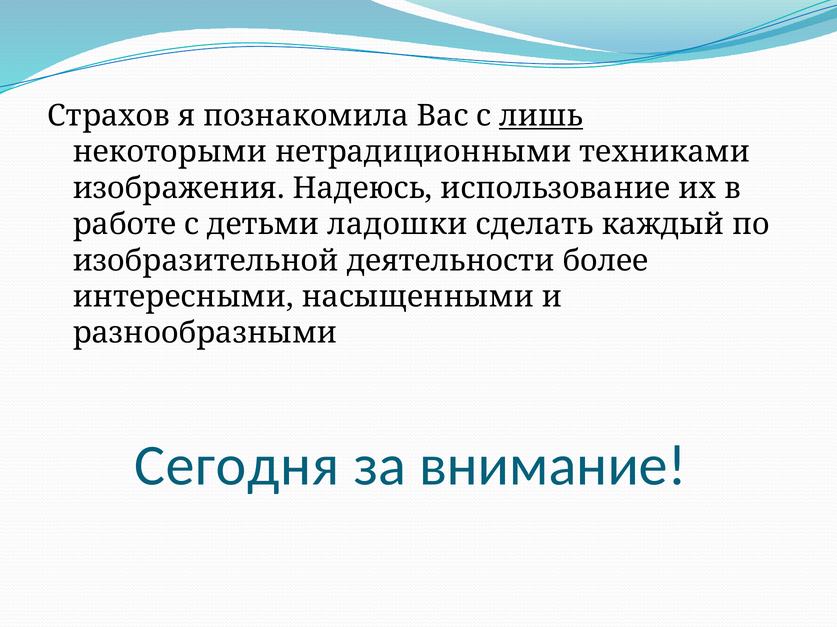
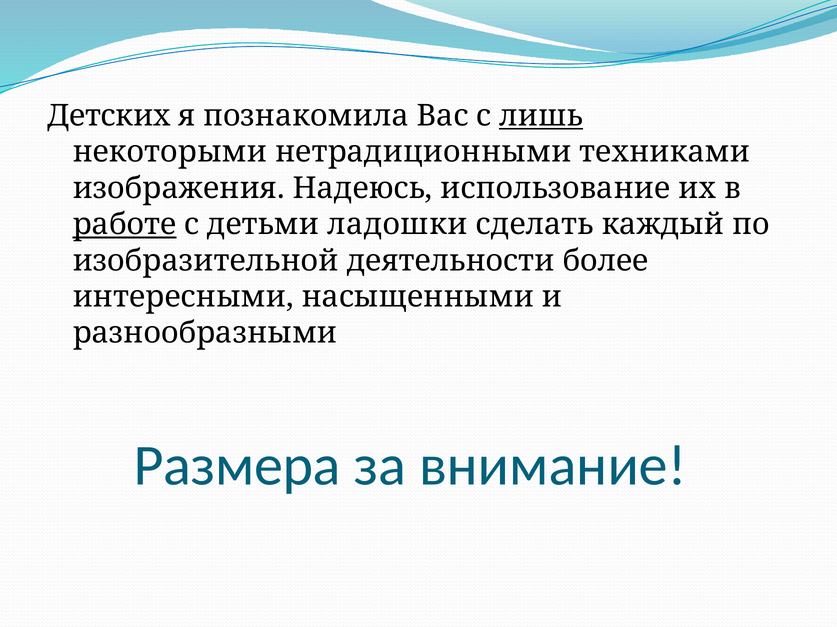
Страхов: Страхов -> Детских (109, 116)
работе underline: none -> present (124, 225)
Сегодня: Сегодня -> Размера (237, 466)
